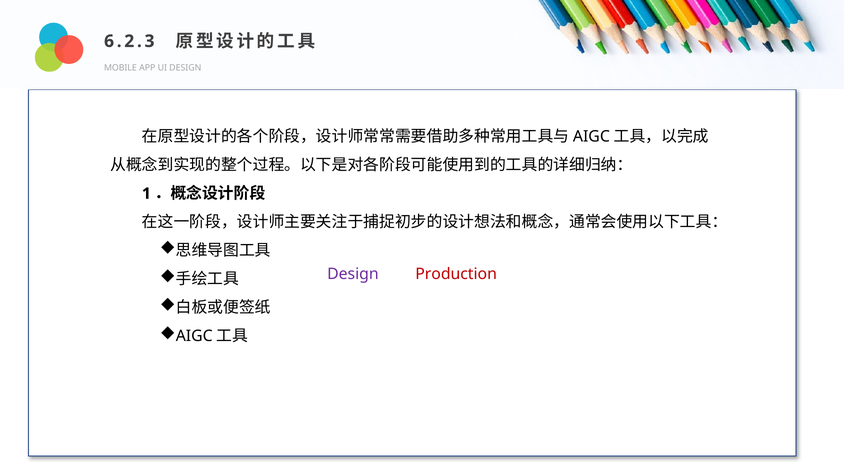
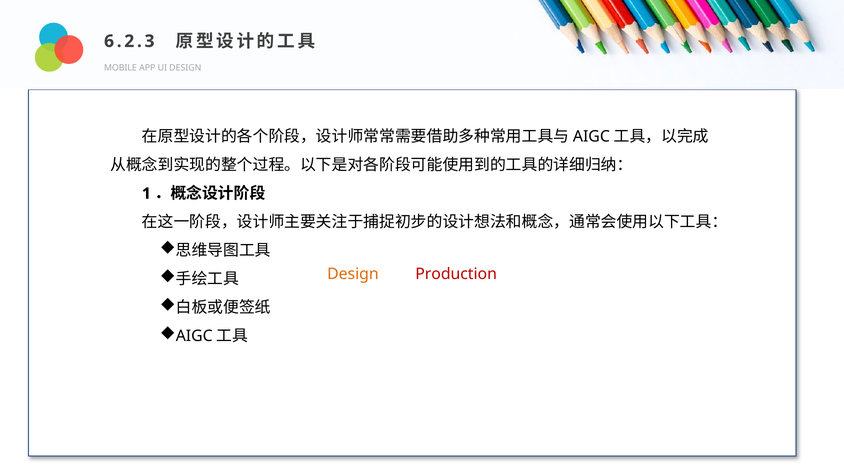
Design colour: purple -> orange (353, 274)
